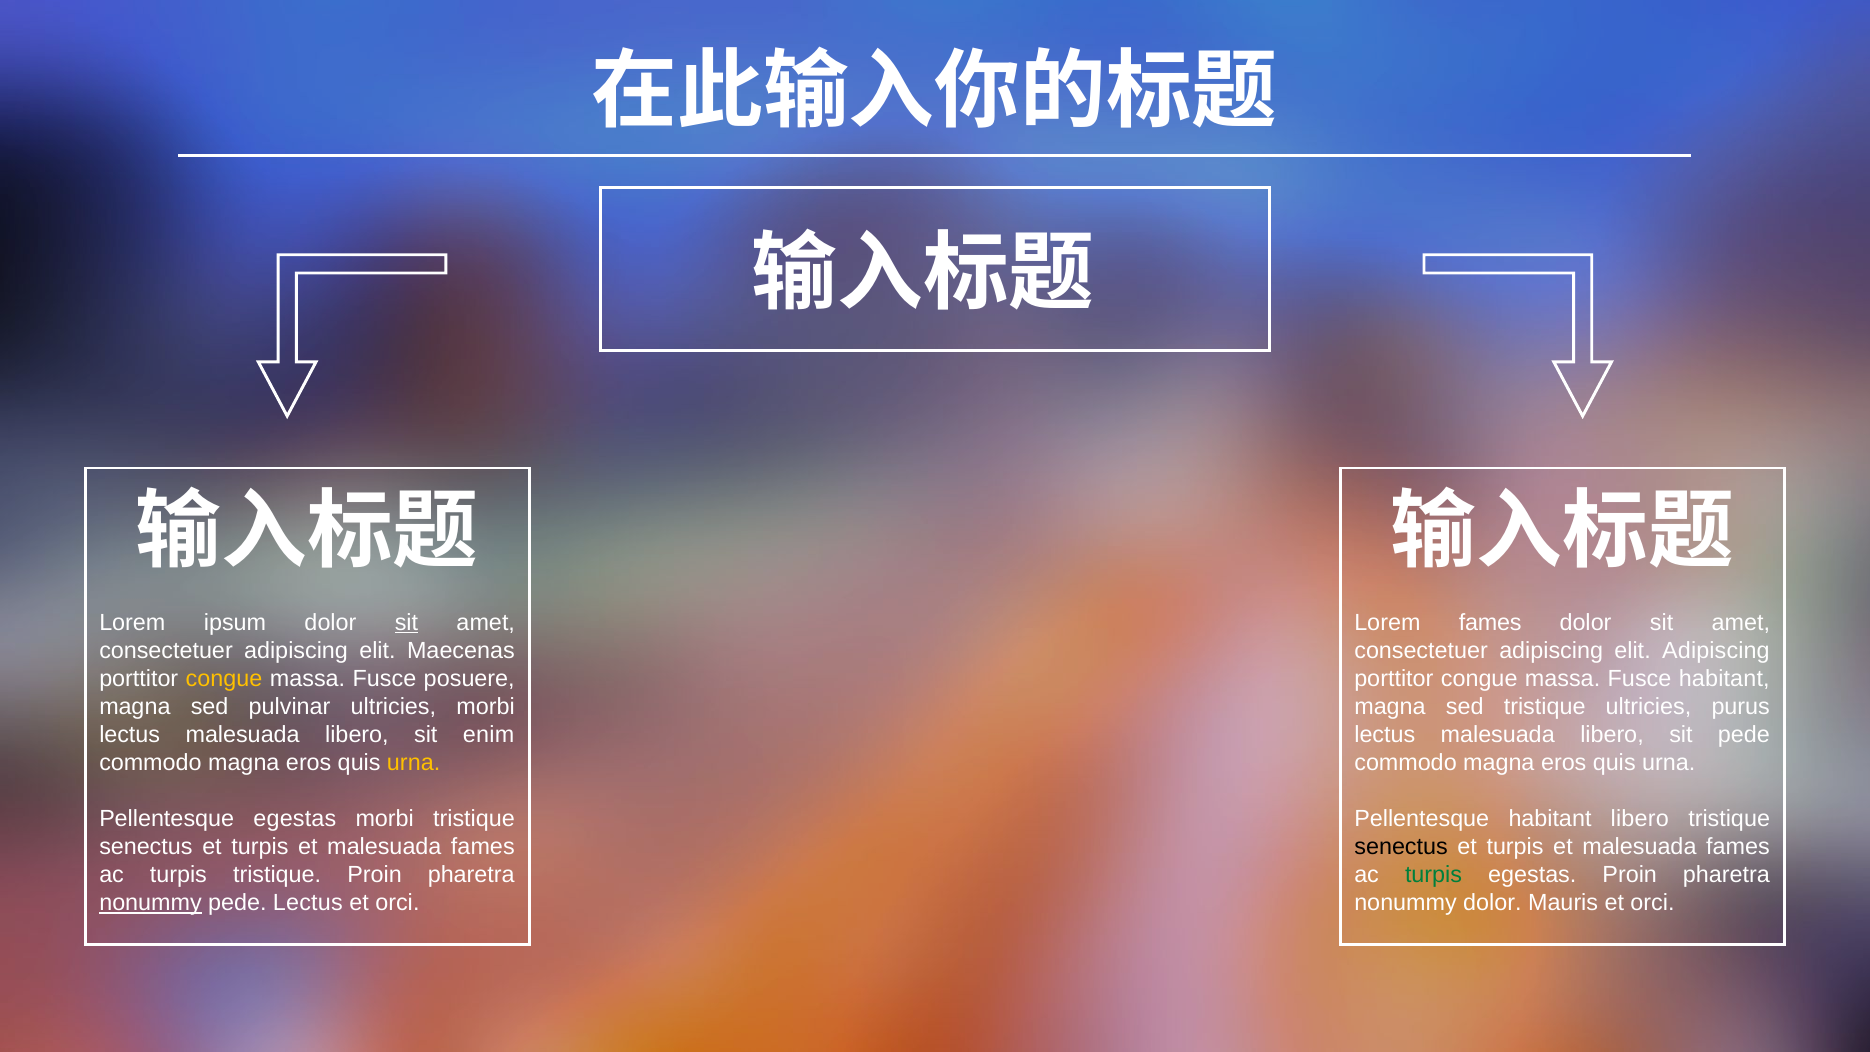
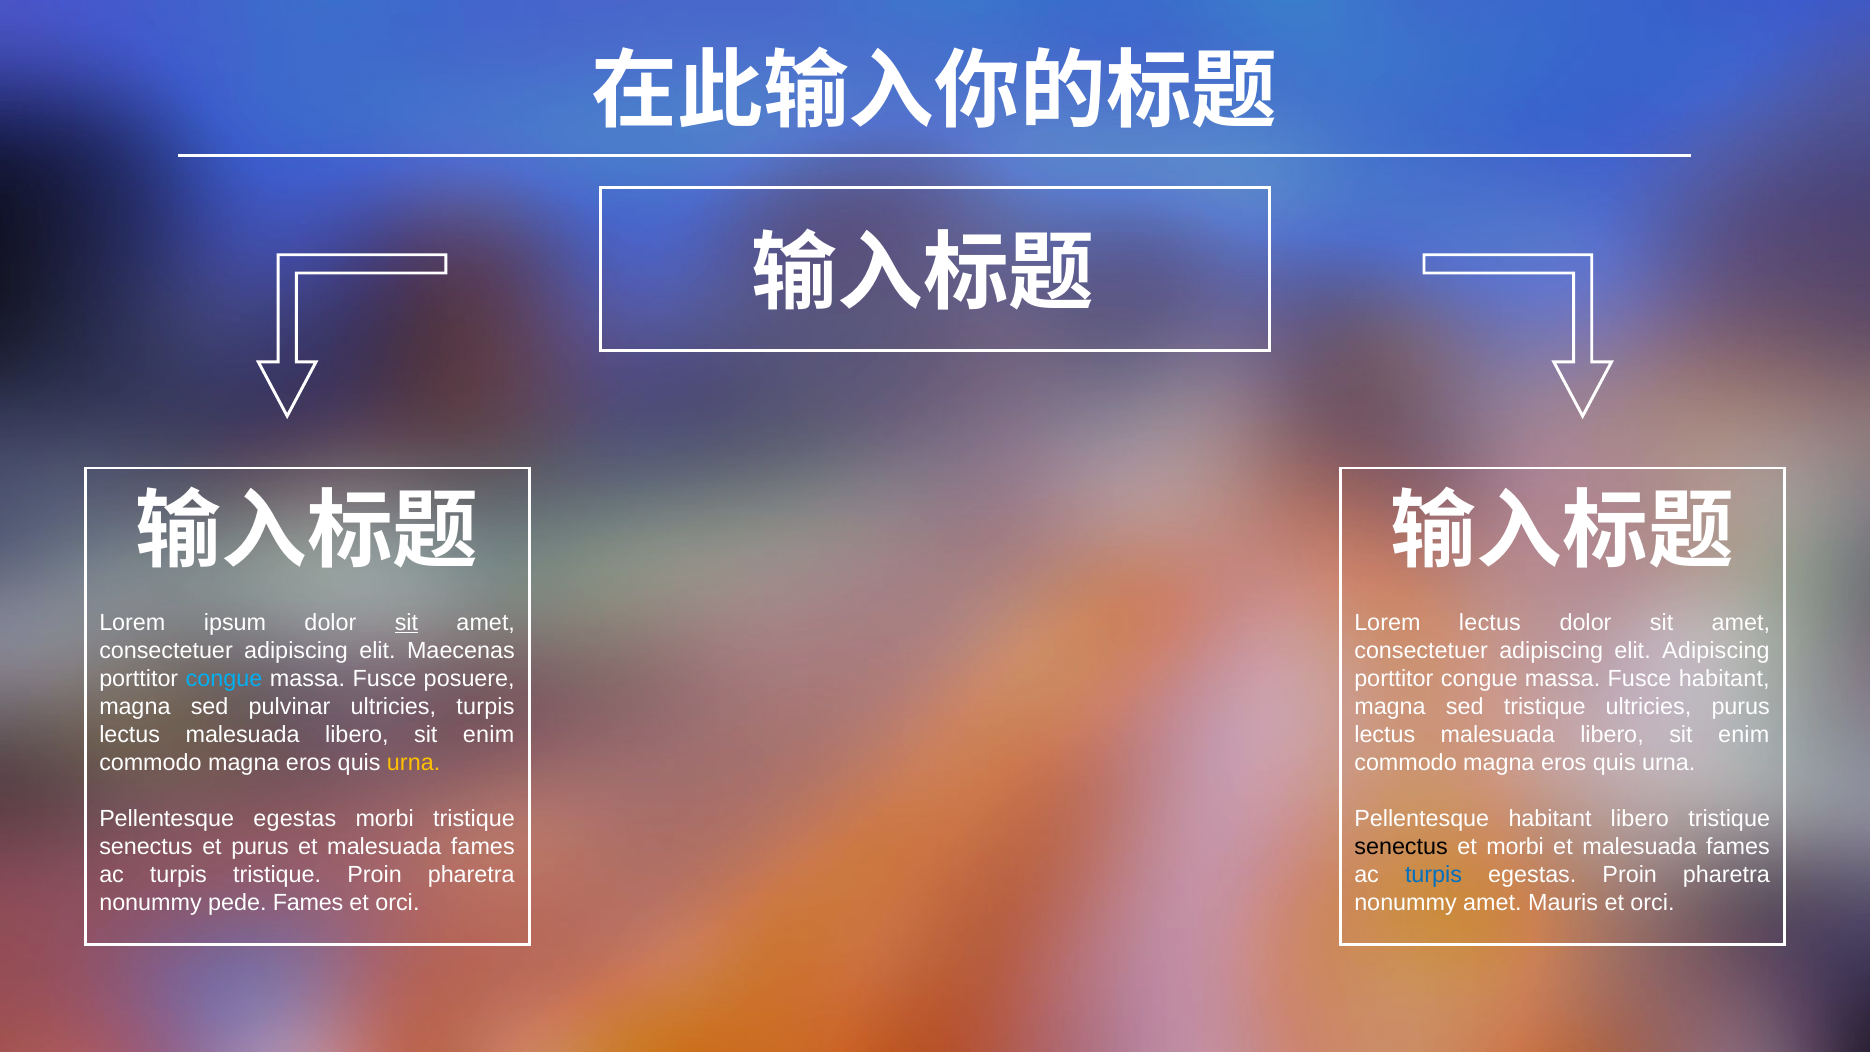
Lorem fames: fames -> lectus (1490, 623)
congue colour: yellow -> light blue (224, 679)
ultricies morbi: morbi -> turpis (485, 707)
pede: pede -> enim (1744, 735)
turpis: turpis -> purus (260, 847)
turpis: turpis -> morbi (1515, 847)
turpis colour: green -> blue (1434, 875)
nonummy underline: present -> none (151, 903)
pede Lectus: Lectus -> Fames (308, 903)
nonummy dolor: dolor -> amet (1492, 903)
